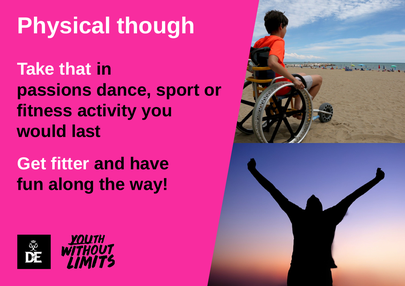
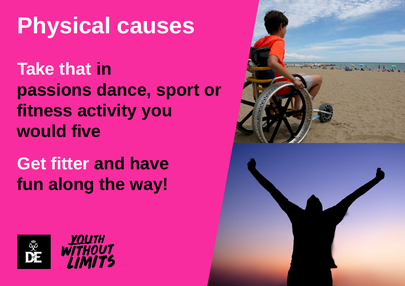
though: though -> causes (156, 26)
last: last -> five (86, 132)
